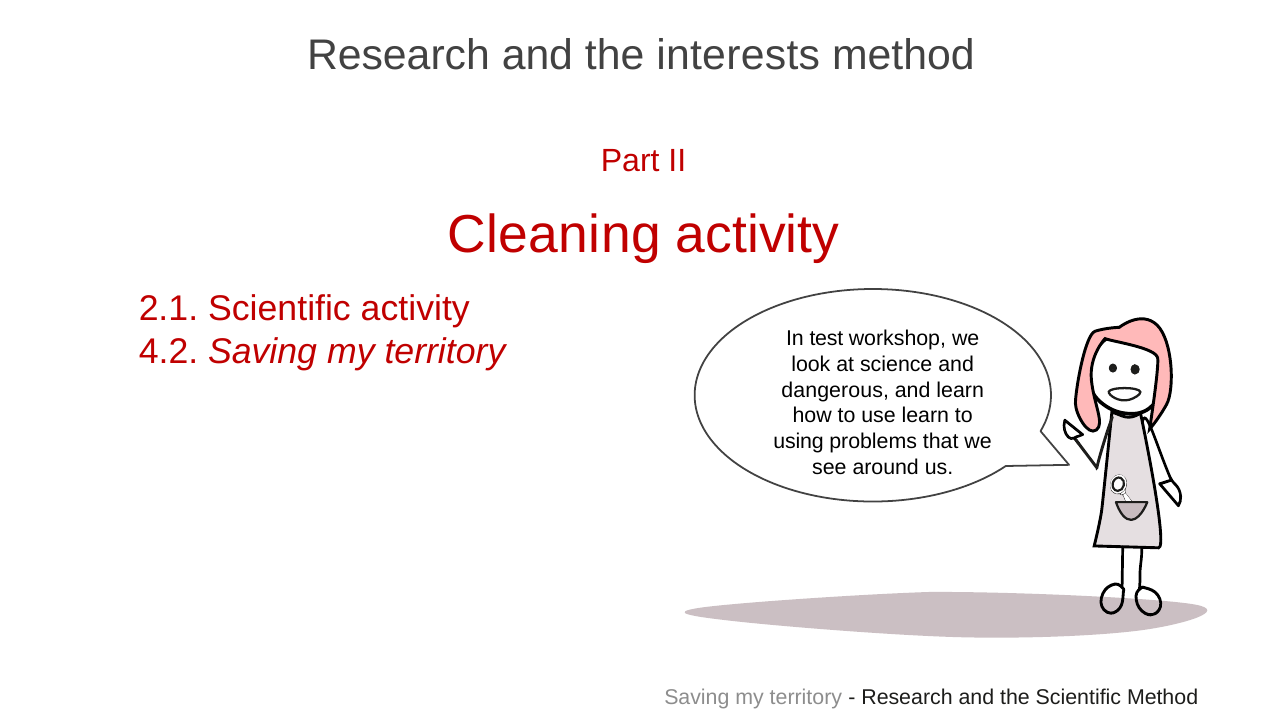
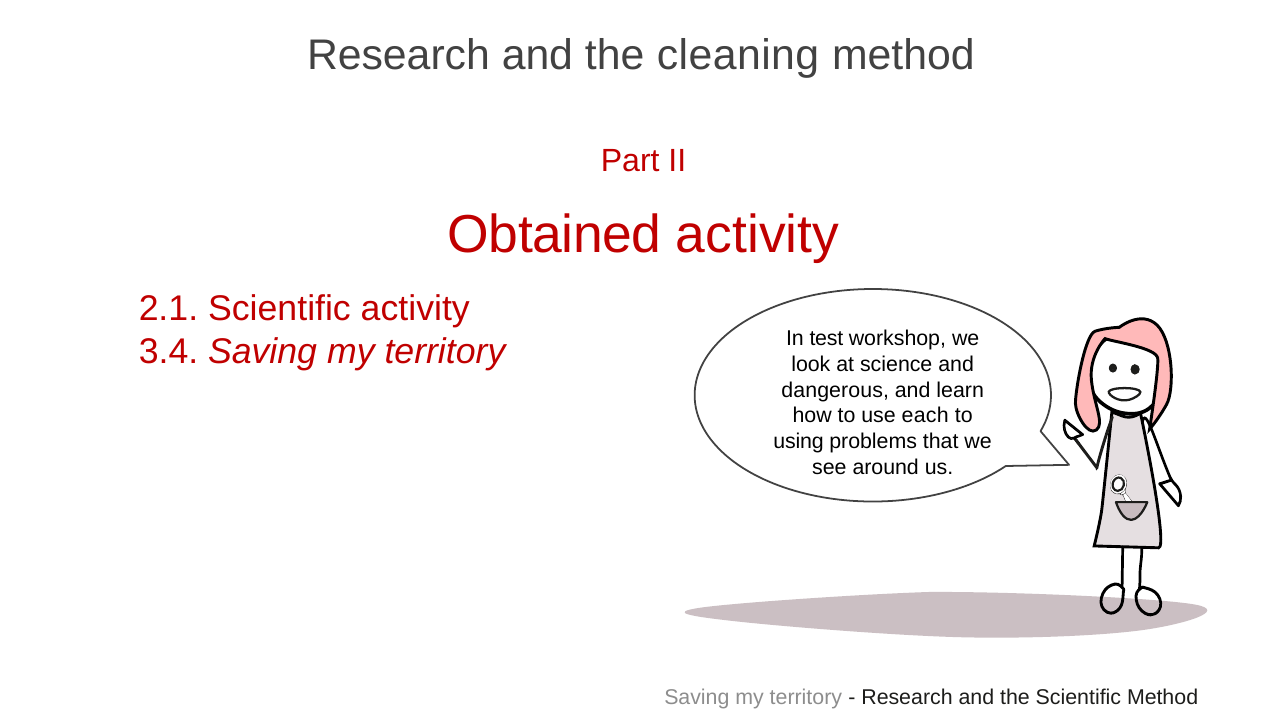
interests: interests -> cleaning (738, 55)
Cleaning: Cleaning -> Obtained (555, 235)
4.2: 4.2 -> 3.4 (169, 351)
use learn: learn -> each (925, 416)
